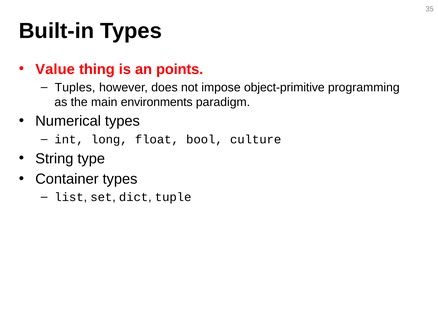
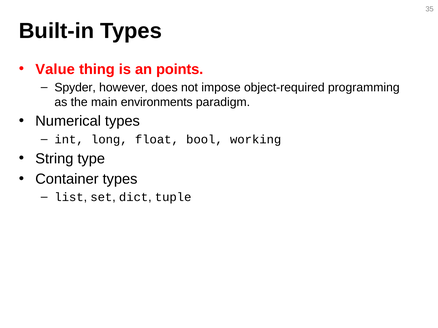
Tuples: Tuples -> Spyder (75, 88)
object-primitive: object-primitive -> object-required (284, 88)
culture: culture -> working (256, 140)
